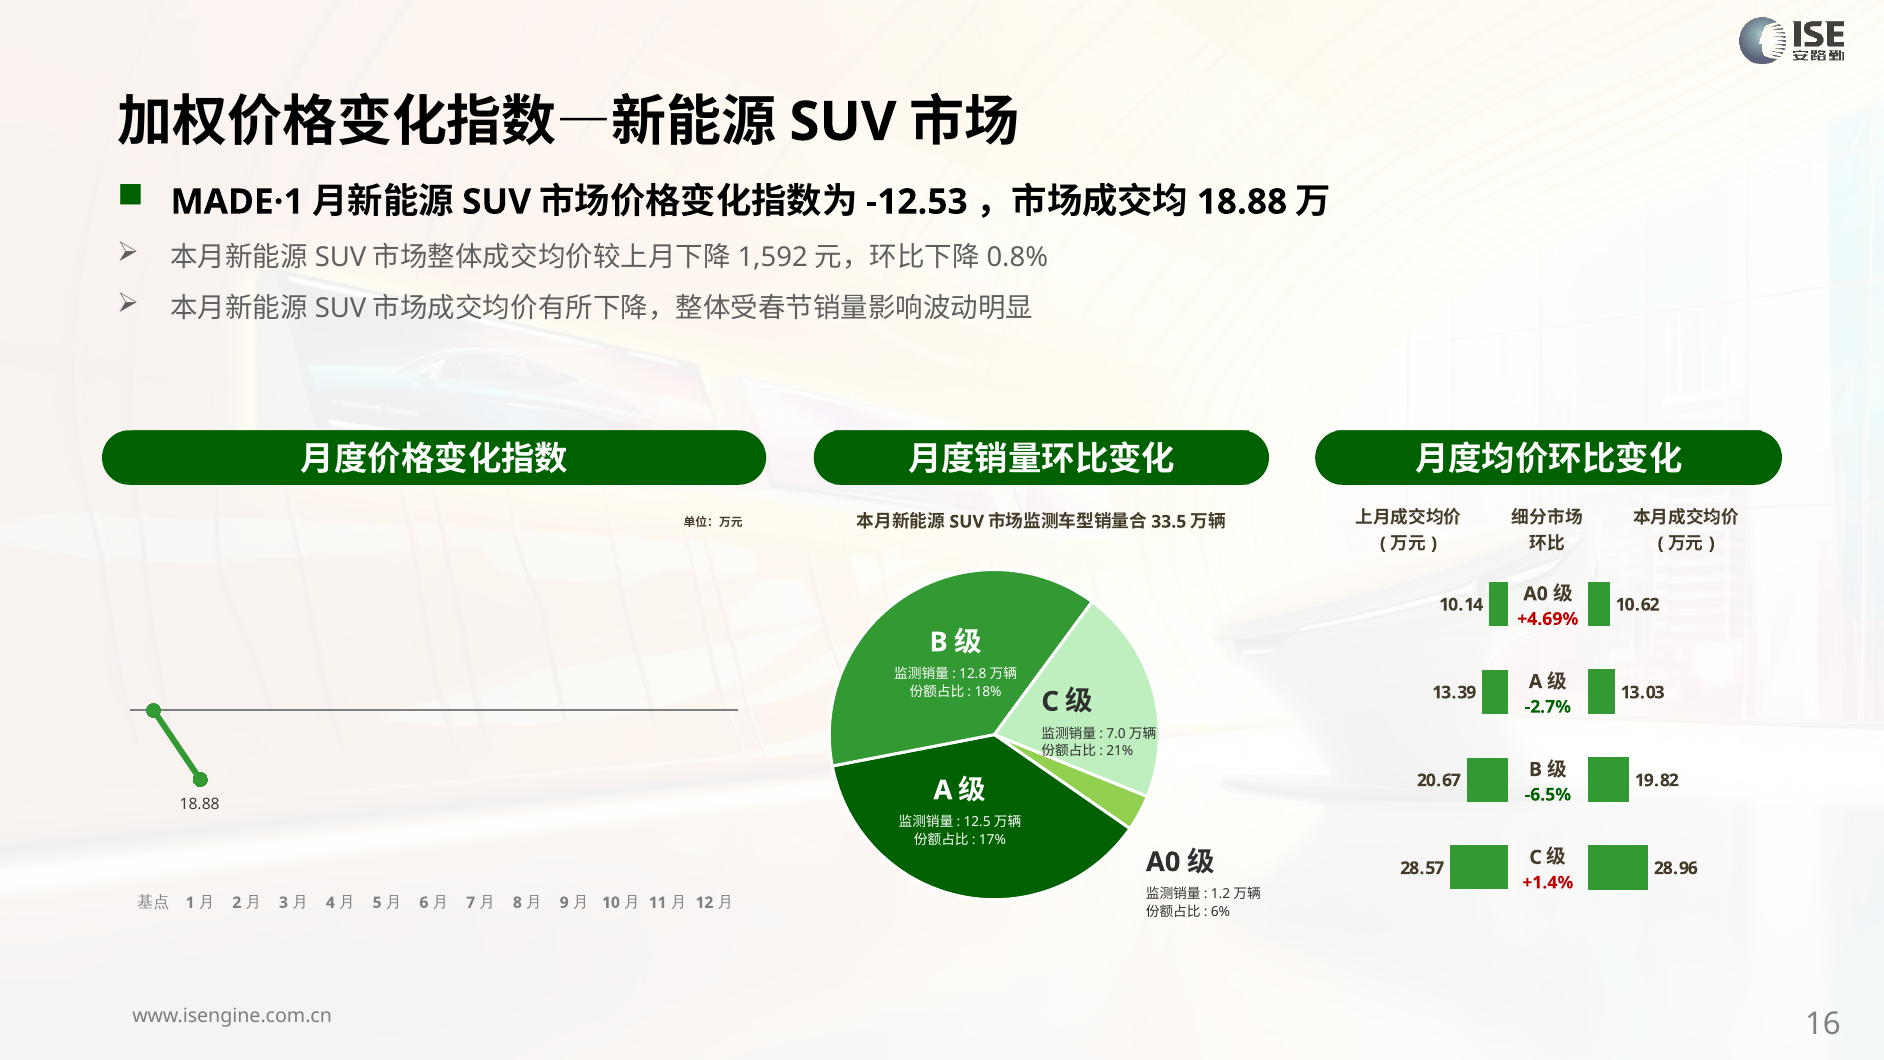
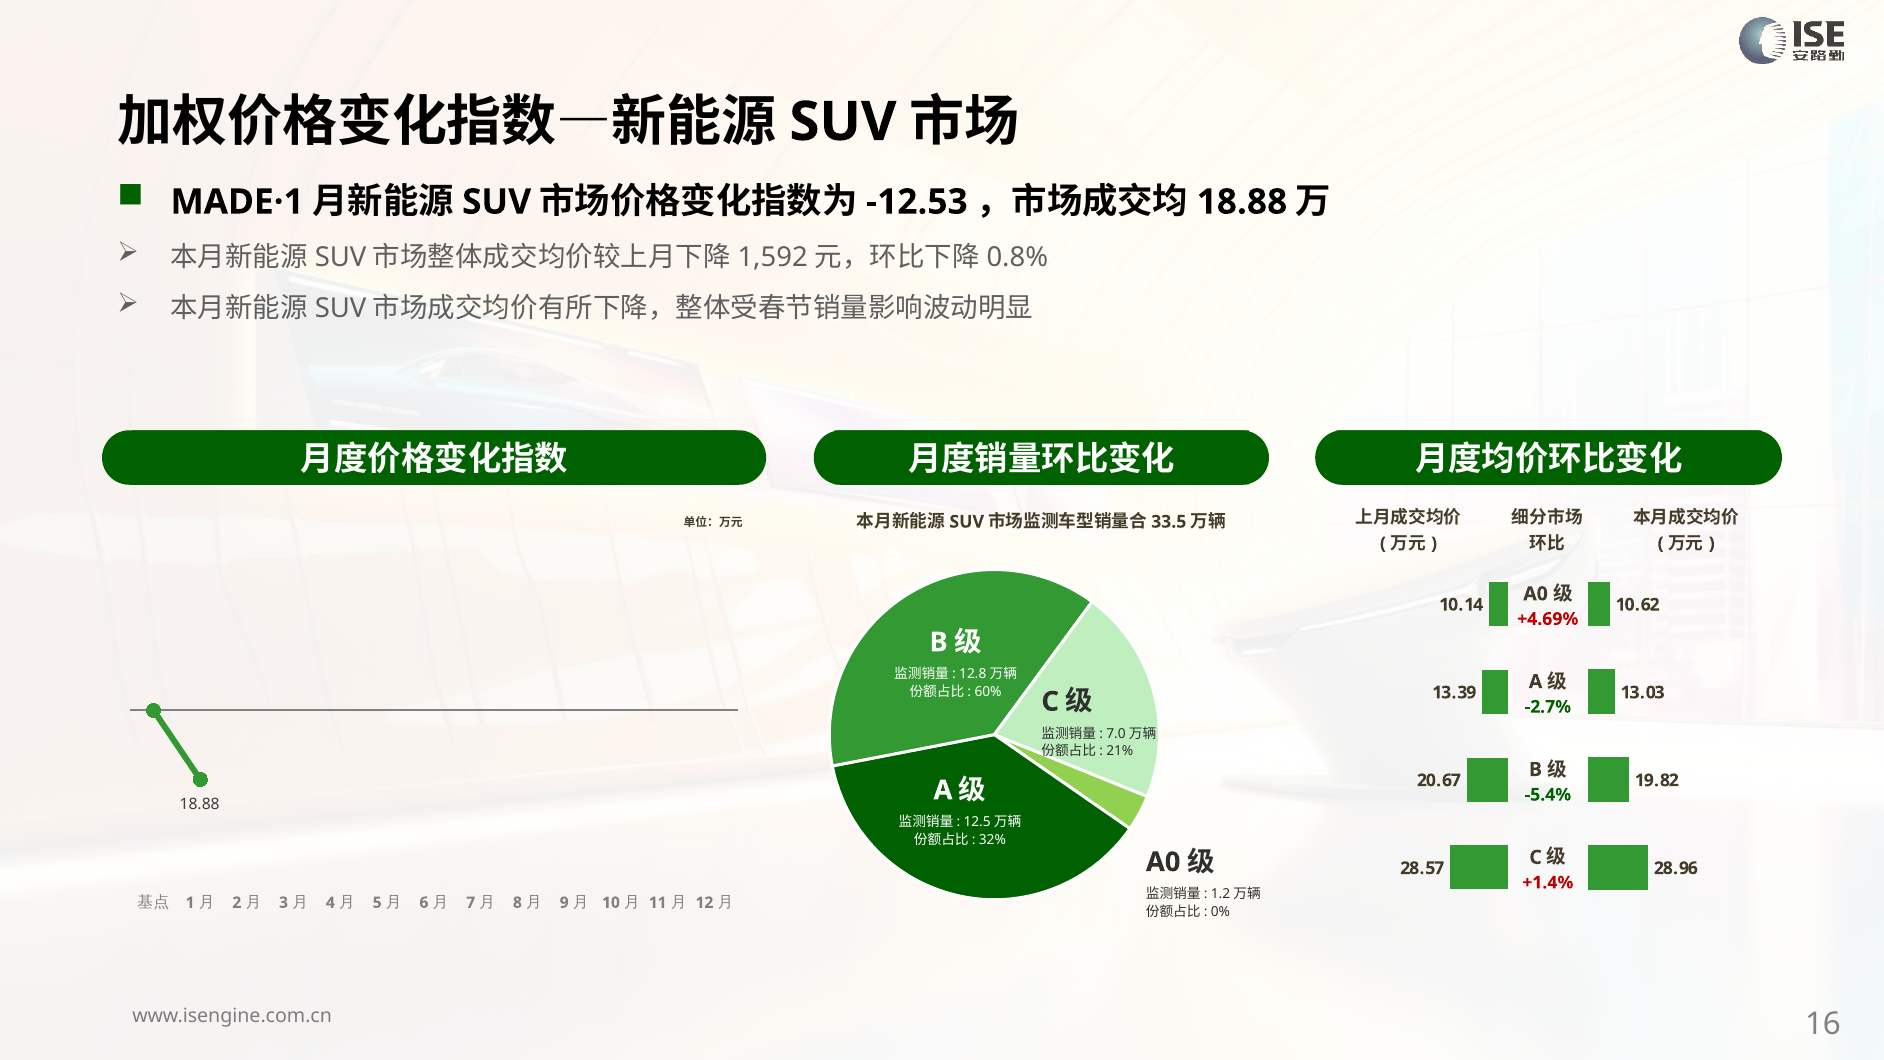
18%: 18% -> 60% (988, 692)
-6.5%: -6.5% -> -5.4% (1548, 795)
17%: 17% -> 32% (992, 840)
6%: 6% -> 0% (1221, 912)
